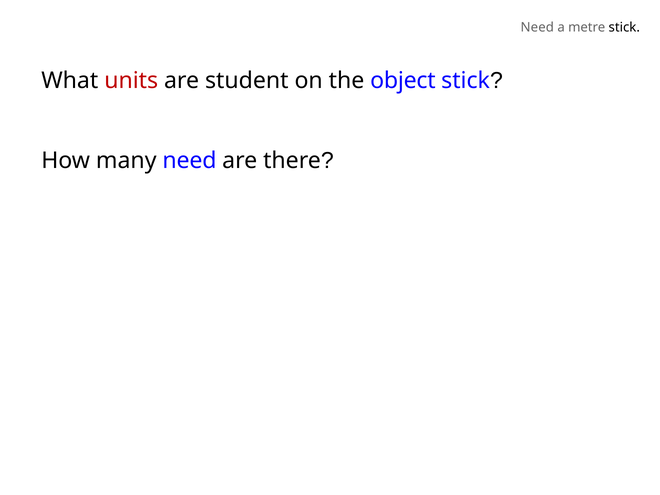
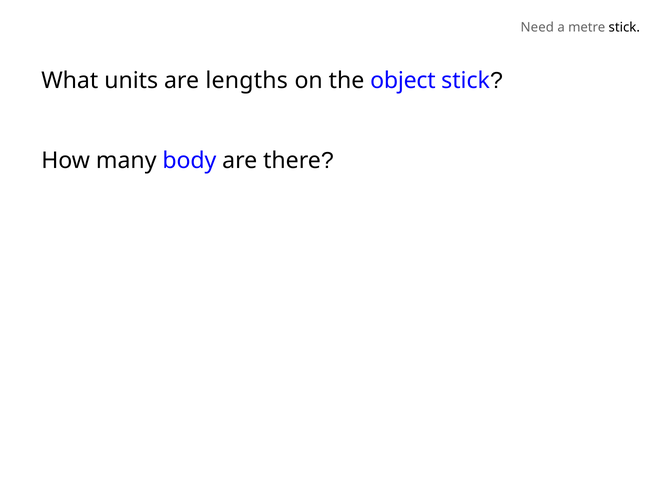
units colour: red -> black (131, 81)
student: student -> lengths (247, 81)
many need: need -> body (189, 161)
